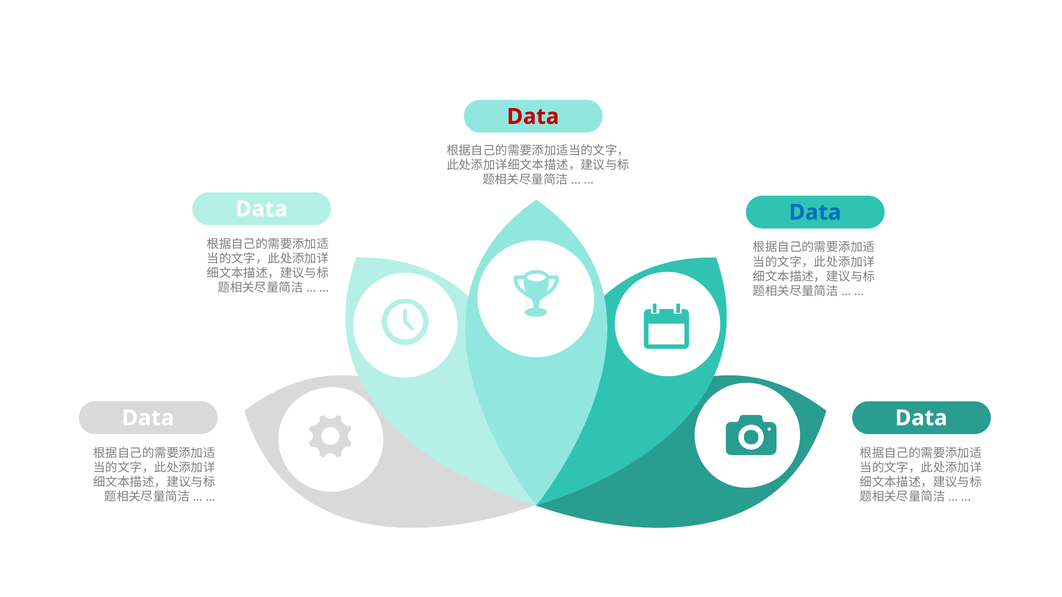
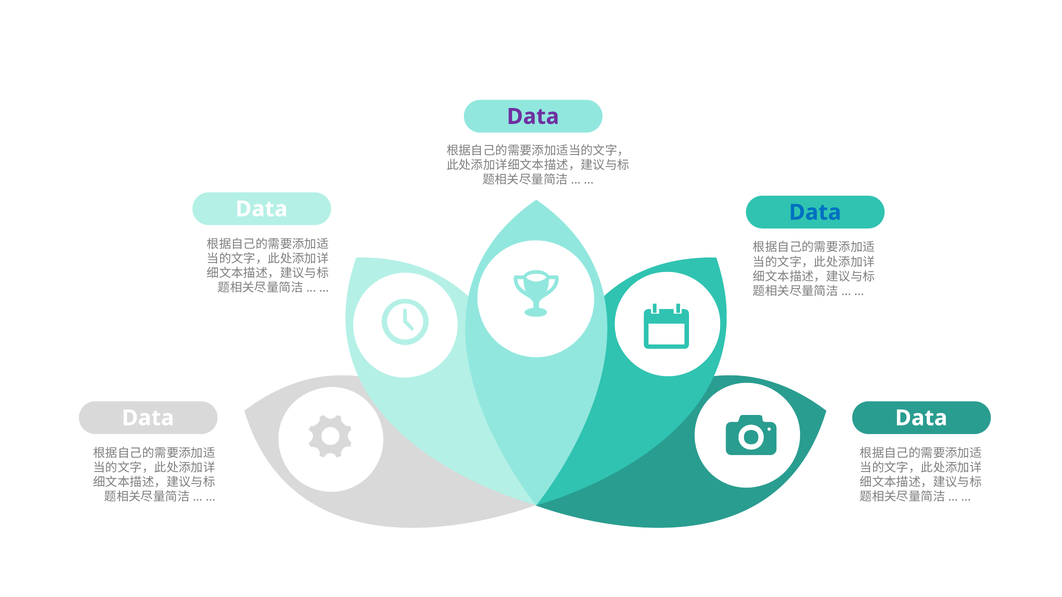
Data colour: red -> purple (533, 117)
